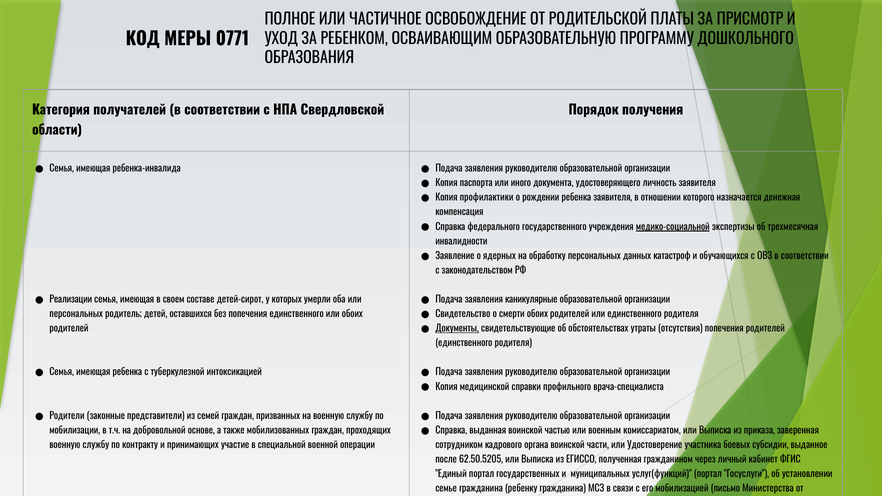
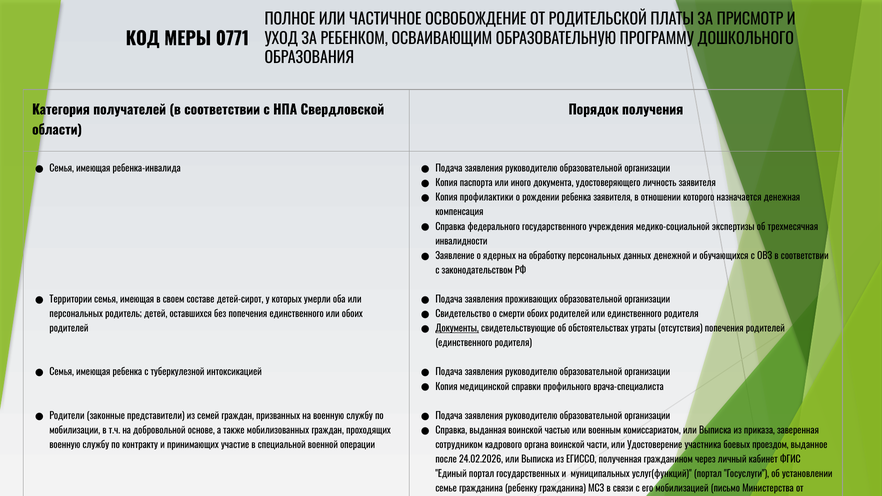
медико-социальной underline: present -> none (673, 227)
катастроф: катастроф -> денежной (672, 256)
Реализации: Реализации -> Территории (71, 300)
каникулярные: каникулярные -> проживающих (531, 300)
субсидии: субсидии -> проездом (770, 445)
62.50.5205: 62.50.5205 -> 24.02.2026 (481, 460)
